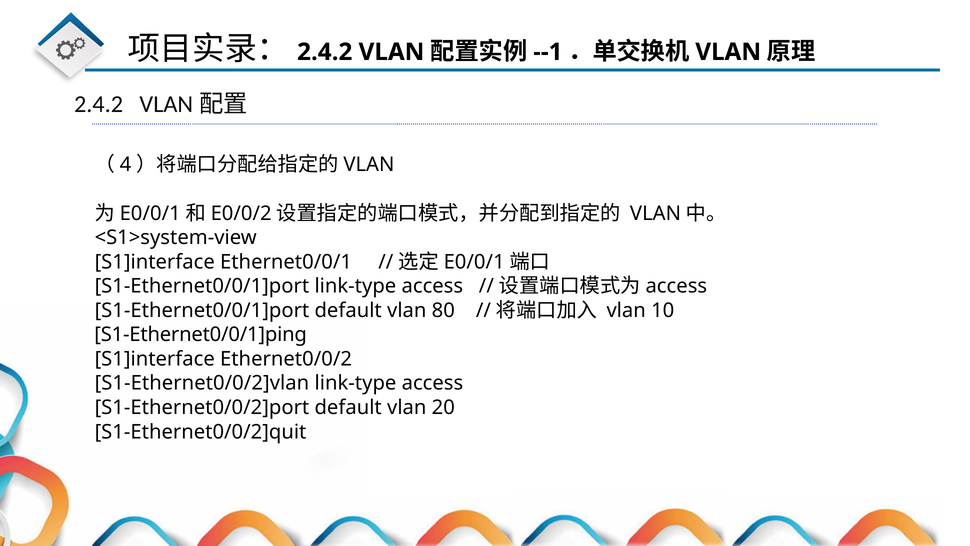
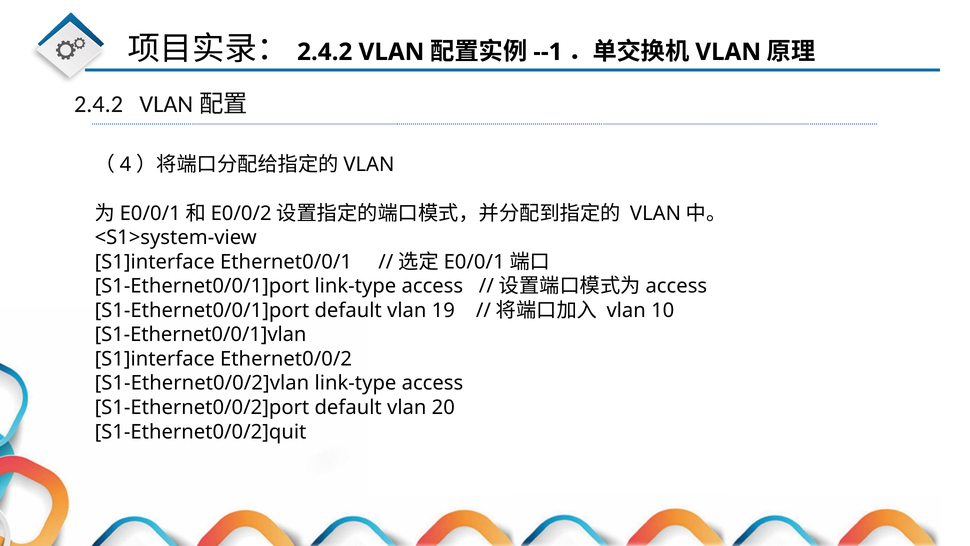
80: 80 -> 19 (443, 310)
S1-Ethernet0/0/1]ping: S1-Ethernet0/0/1]ping -> S1-Ethernet0/0/1]vlan (201, 335)
